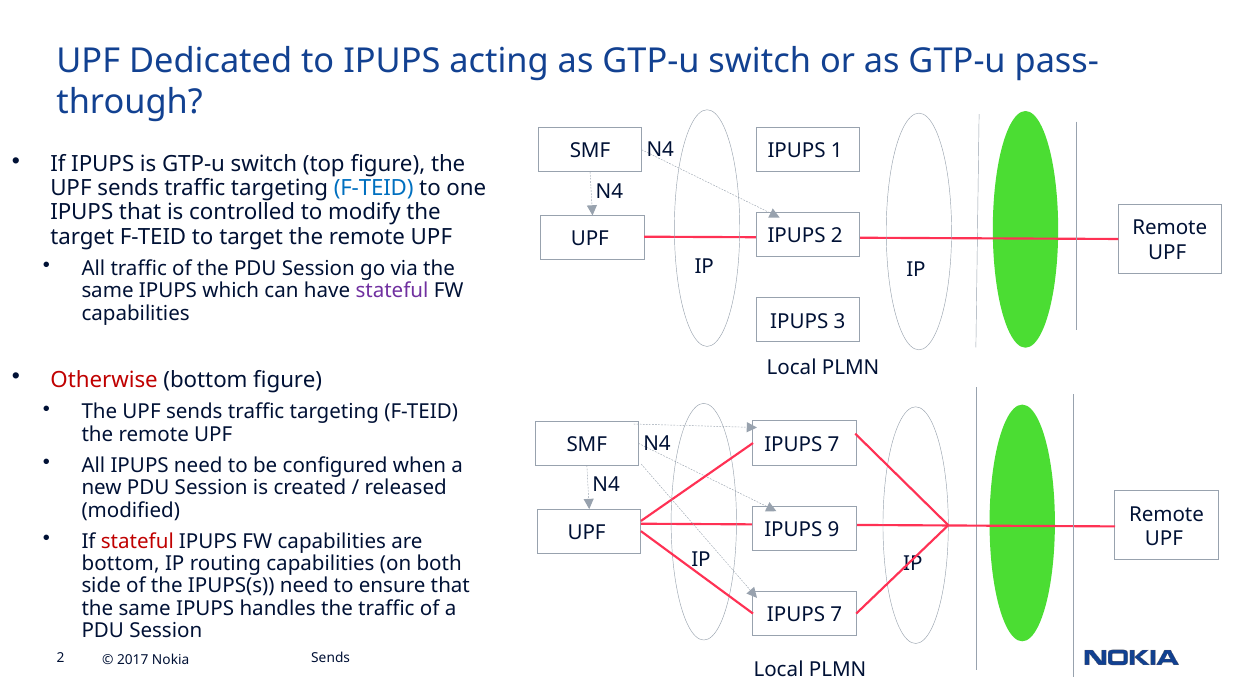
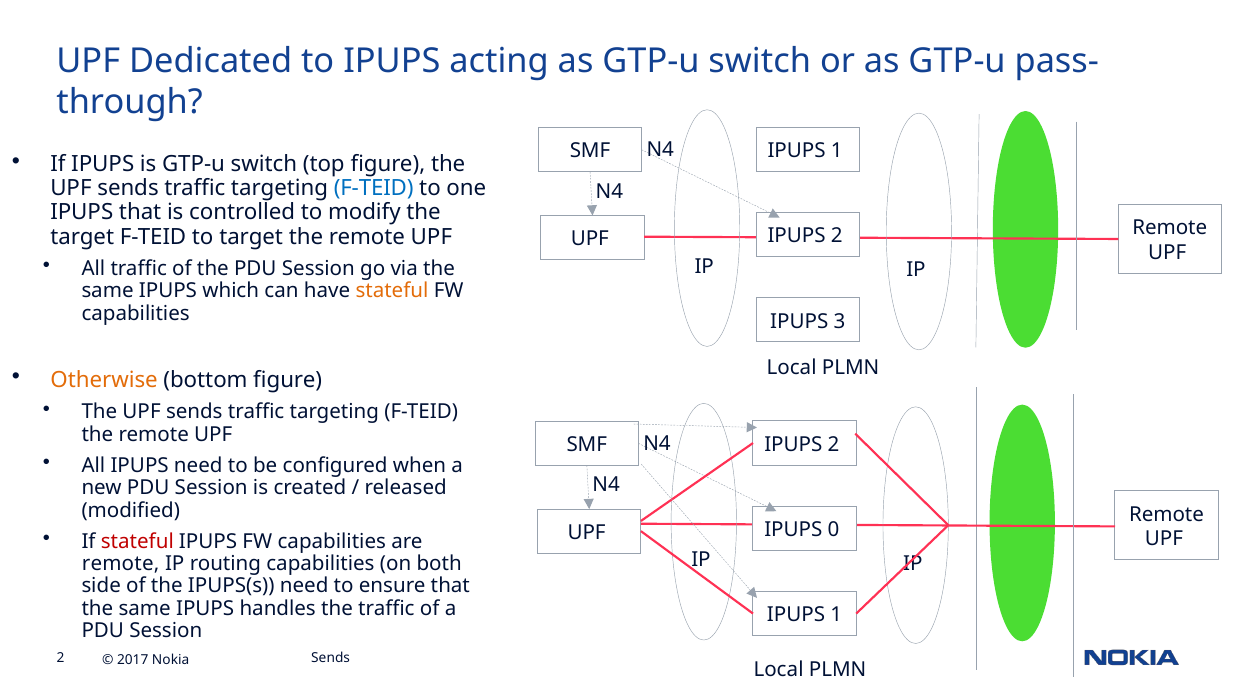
stateful colour: purple -> orange (392, 291)
Otherwise colour: red -> orange (104, 380)
7: 7 -> 2 (833, 444)
9: 9 -> 0 (833, 530)
bottom: bottom -> remote (121, 564)
7: 7 -> 1 (836, 615)
